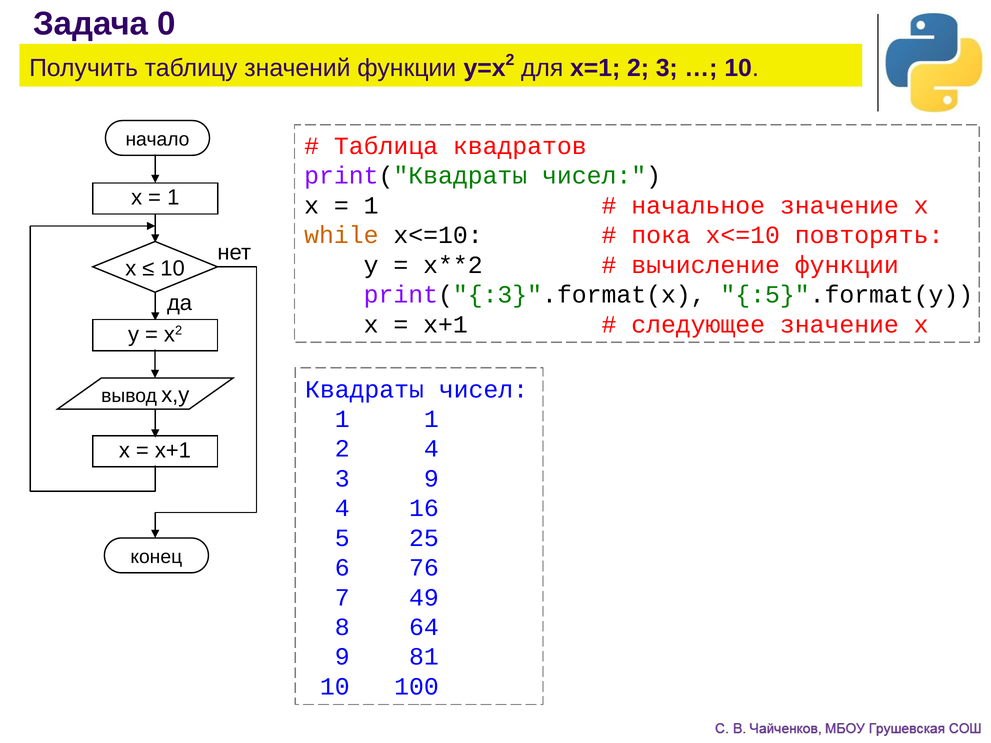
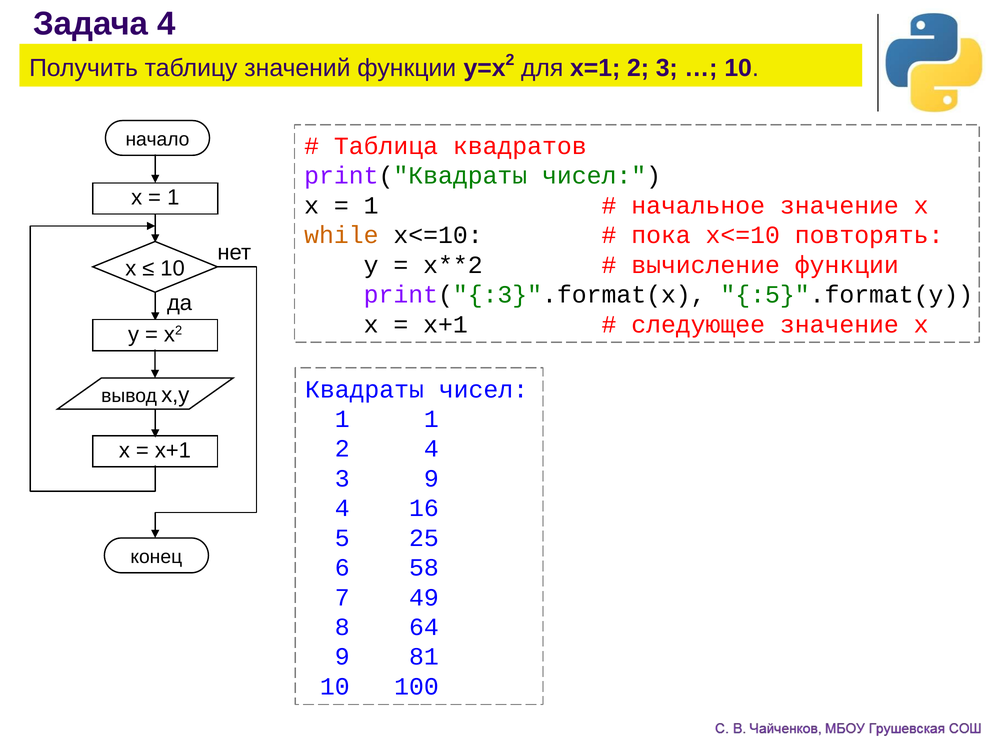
Задача 0: 0 -> 4 (167, 24)
76: 76 -> 58 (424, 568)
